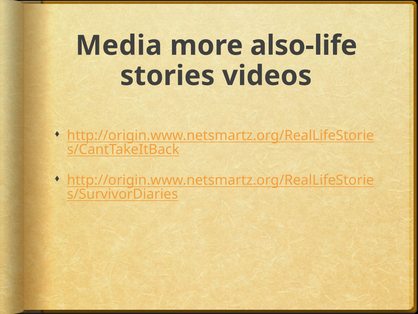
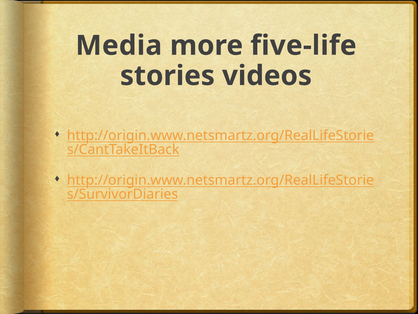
also-life: also-life -> five-life (303, 45)
